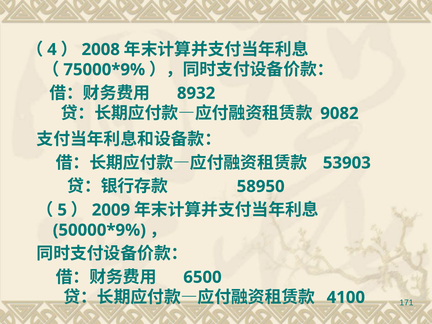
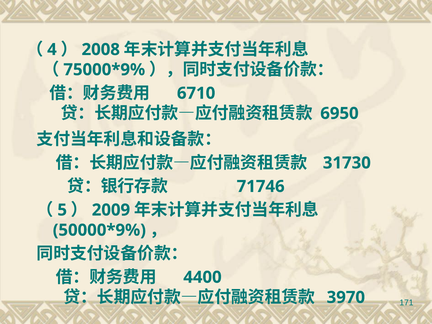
8932: 8932 -> 6710 (196, 93)
9082: 9082 -> 6950 (339, 113)
53903: 53903 -> 31730 (347, 163)
58950: 58950 -> 71746 (261, 186)
6500: 6500 -> 4400 (202, 277)
4100: 4100 -> 3970 (346, 297)
